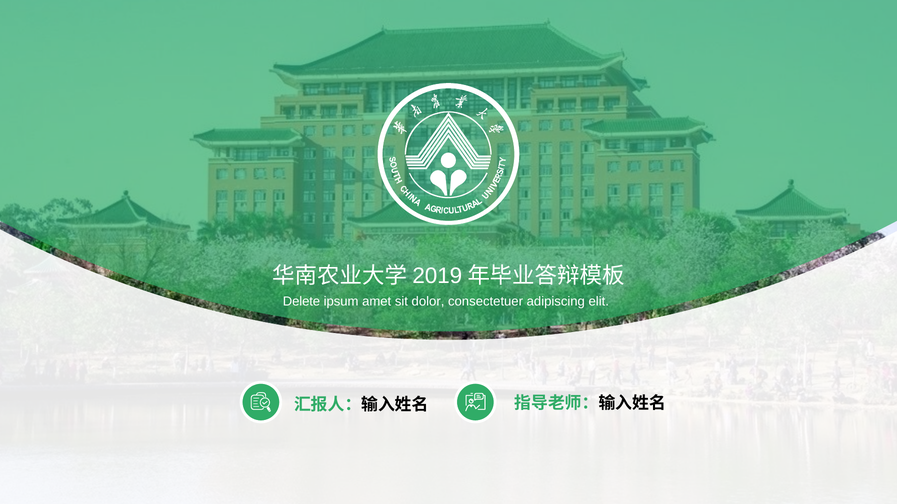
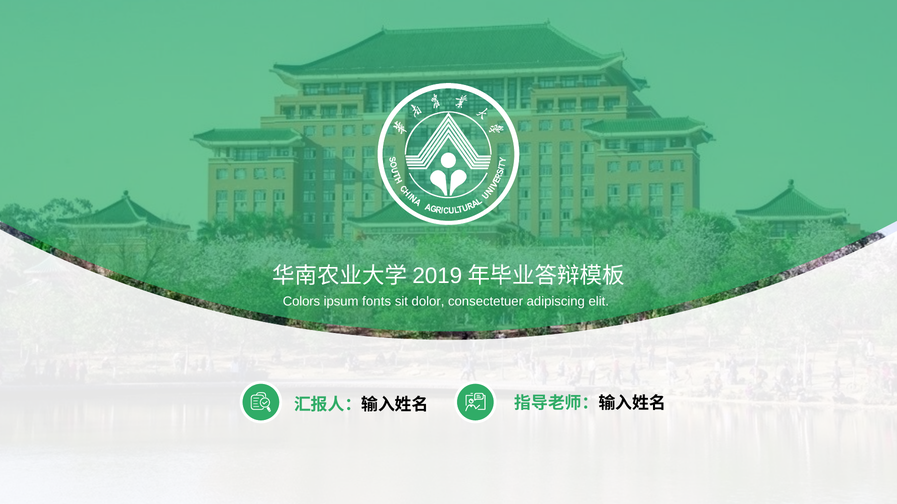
Delete: Delete -> Colors (301, 302)
amet: amet -> fonts (377, 302)
